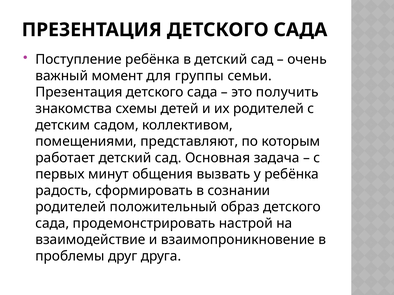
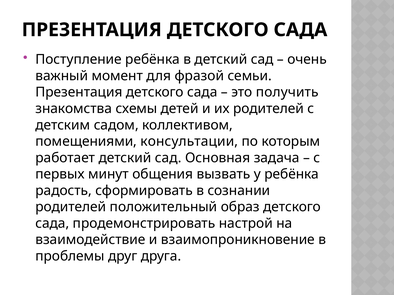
группы: группы -> фразой (199, 76)
представляют: представляют -> консультации (189, 142)
